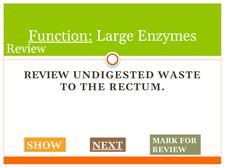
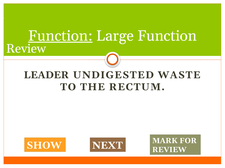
Large Enzymes: Enzymes -> Function (167, 36)
REVIEW: REVIEW -> LEADER (46, 75)
NEXT underline: present -> none (107, 146)
